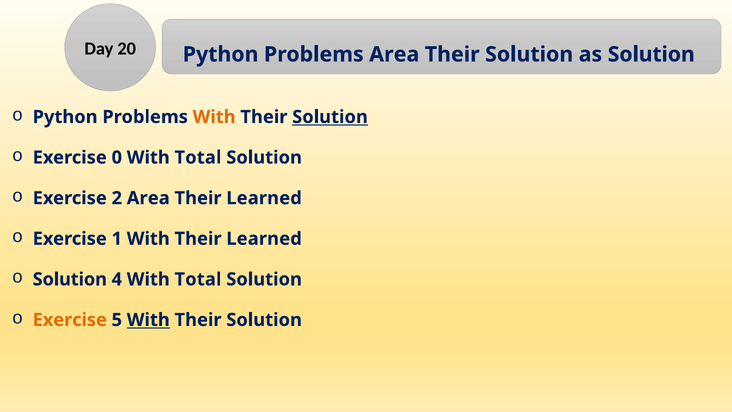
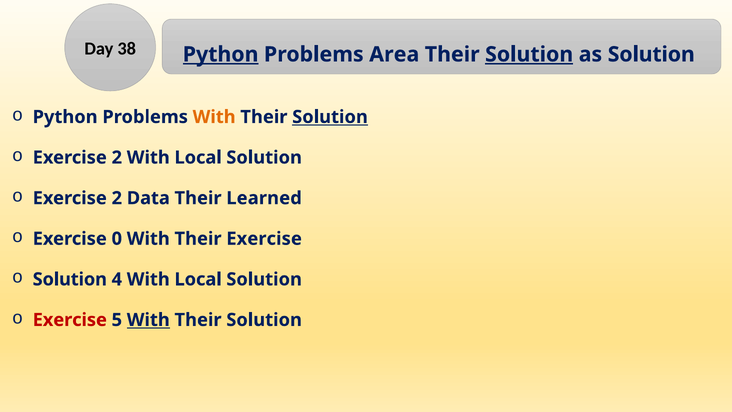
20: 20 -> 38 (127, 49)
Python underline: none -> present (221, 54)
Solution underline: none -> present (529, 54)
0: 0 -> 2 (117, 157)
Total: Total -> Local (198, 157)
2 Area: Area -> Data (148, 198)
1: 1 -> 0 (117, 239)
With Their Learned: Learned -> Exercise (264, 239)
4 With Total: Total -> Local (198, 279)
Exercise colour: orange -> red (70, 320)
